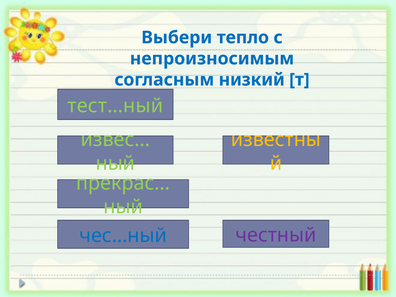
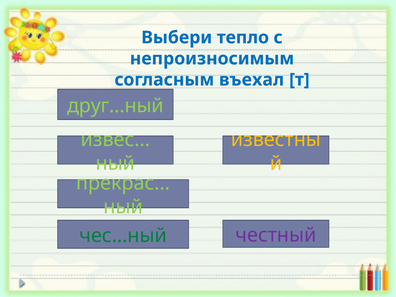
низкий: низкий -> въехал (252, 80)
тест…ный: тест…ный -> друг…ный (115, 106)
чес…ный colour: blue -> green (123, 236)
